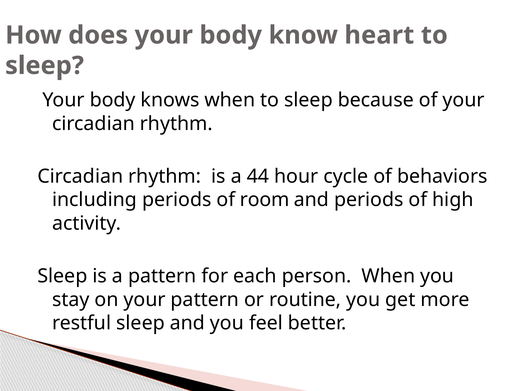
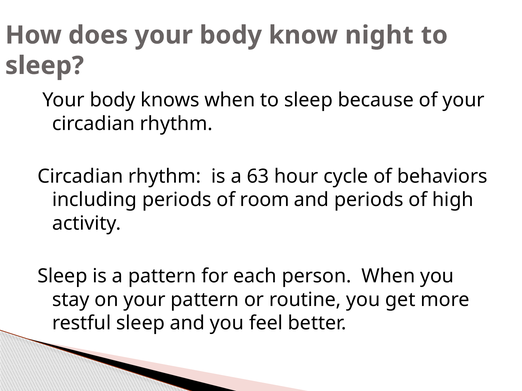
heart: heart -> night (379, 35)
44: 44 -> 63 (258, 177)
